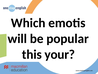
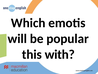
your: your -> with (60, 54)
